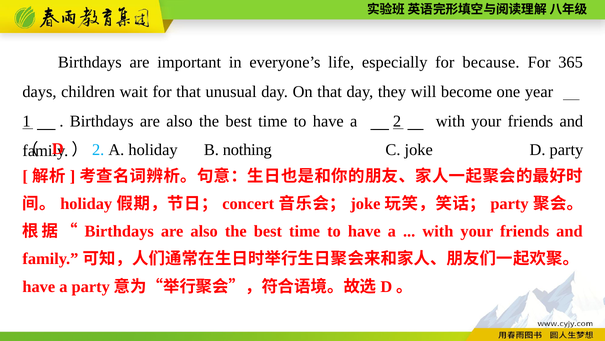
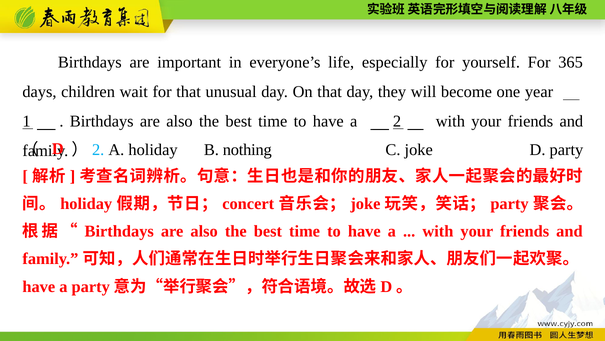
because: because -> yourself (491, 62)
